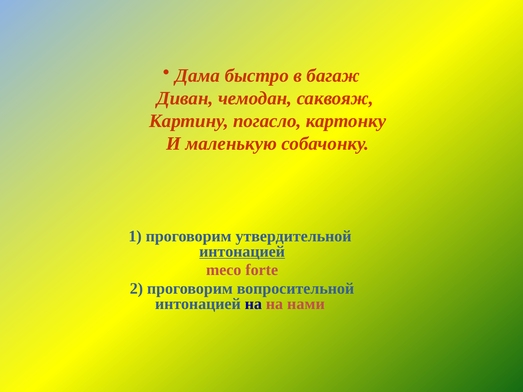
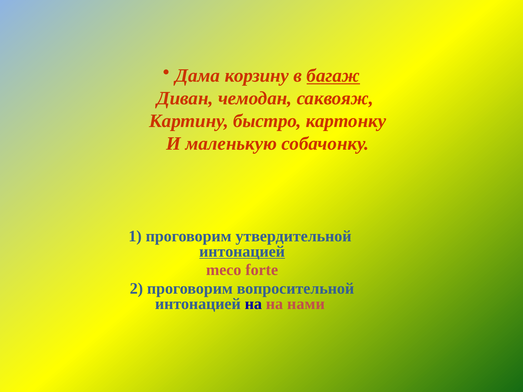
быстро: быстро -> корзину (257, 76)
багаж underline: none -> present (333, 76)
погасло: погасло -> быстро (267, 121)
